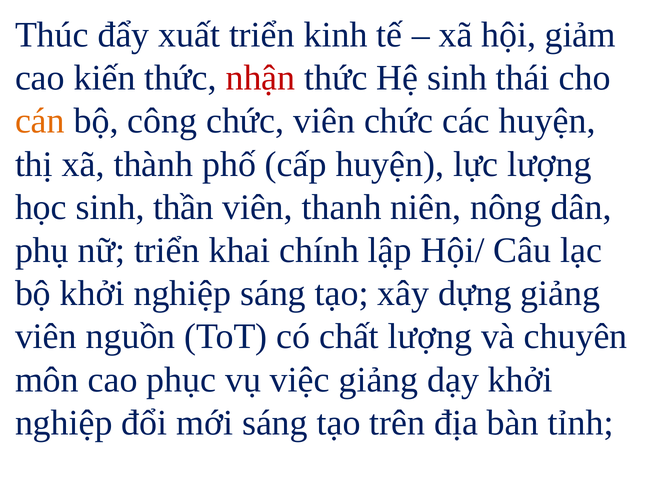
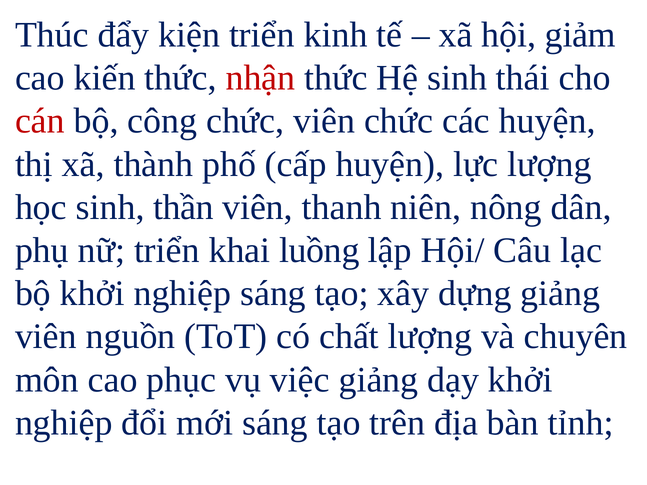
xuất: xuất -> kiện (189, 35)
cán colour: orange -> red (40, 121)
chính: chính -> luồng (319, 251)
